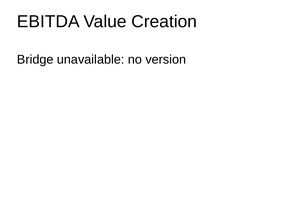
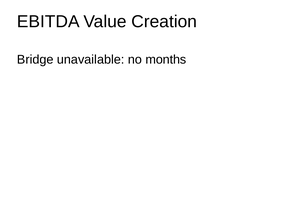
version: version -> months (166, 60)
